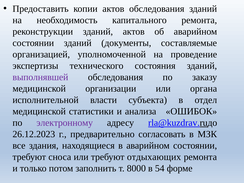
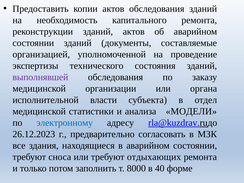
ОШИБОК: ОШИБОК -> МОДЕЛИ (191, 111)
электронному colour: purple -> blue (65, 123)
54: 54 -> 40 (160, 168)
